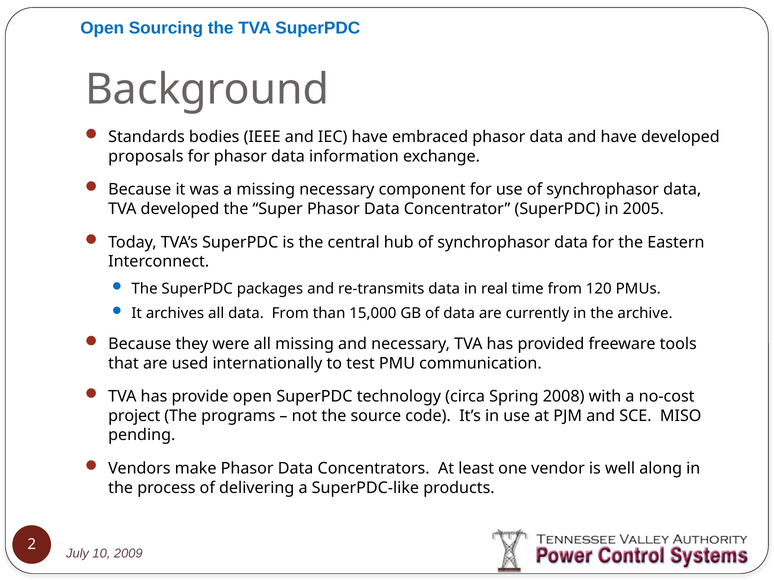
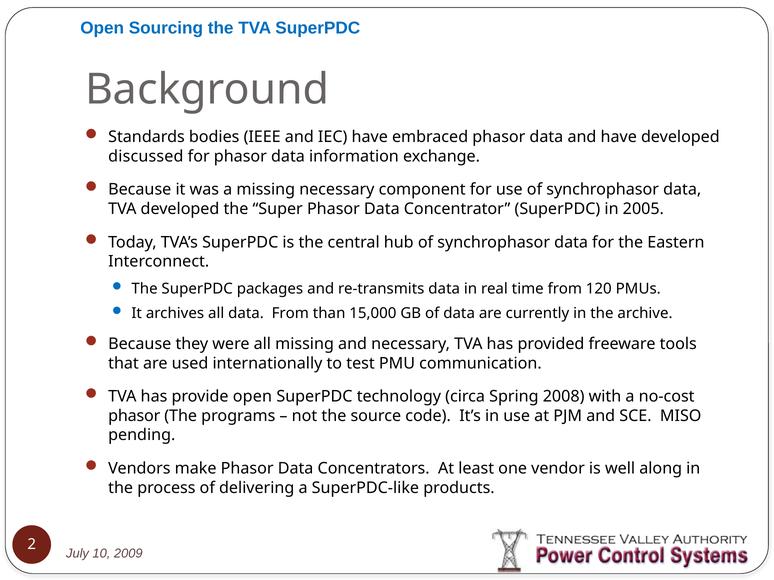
proposals: proposals -> discussed (146, 157)
project: project -> phasor (134, 416)
